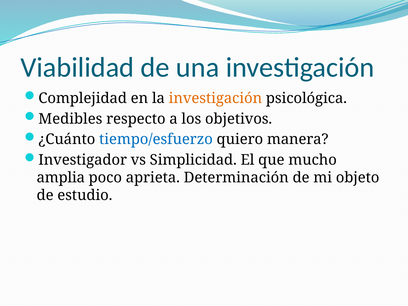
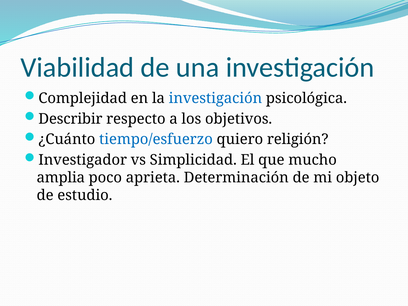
investigación colour: orange -> blue (215, 98)
Medibles: Medibles -> Describir (70, 119)
manera: manera -> religión (298, 139)
